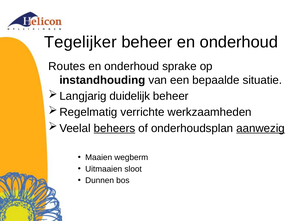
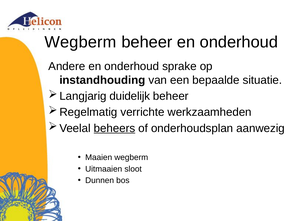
Tegelijker: Tegelijker -> Wegberm (80, 42)
Routes: Routes -> Andere (67, 66)
aanwezig underline: present -> none (261, 128)
